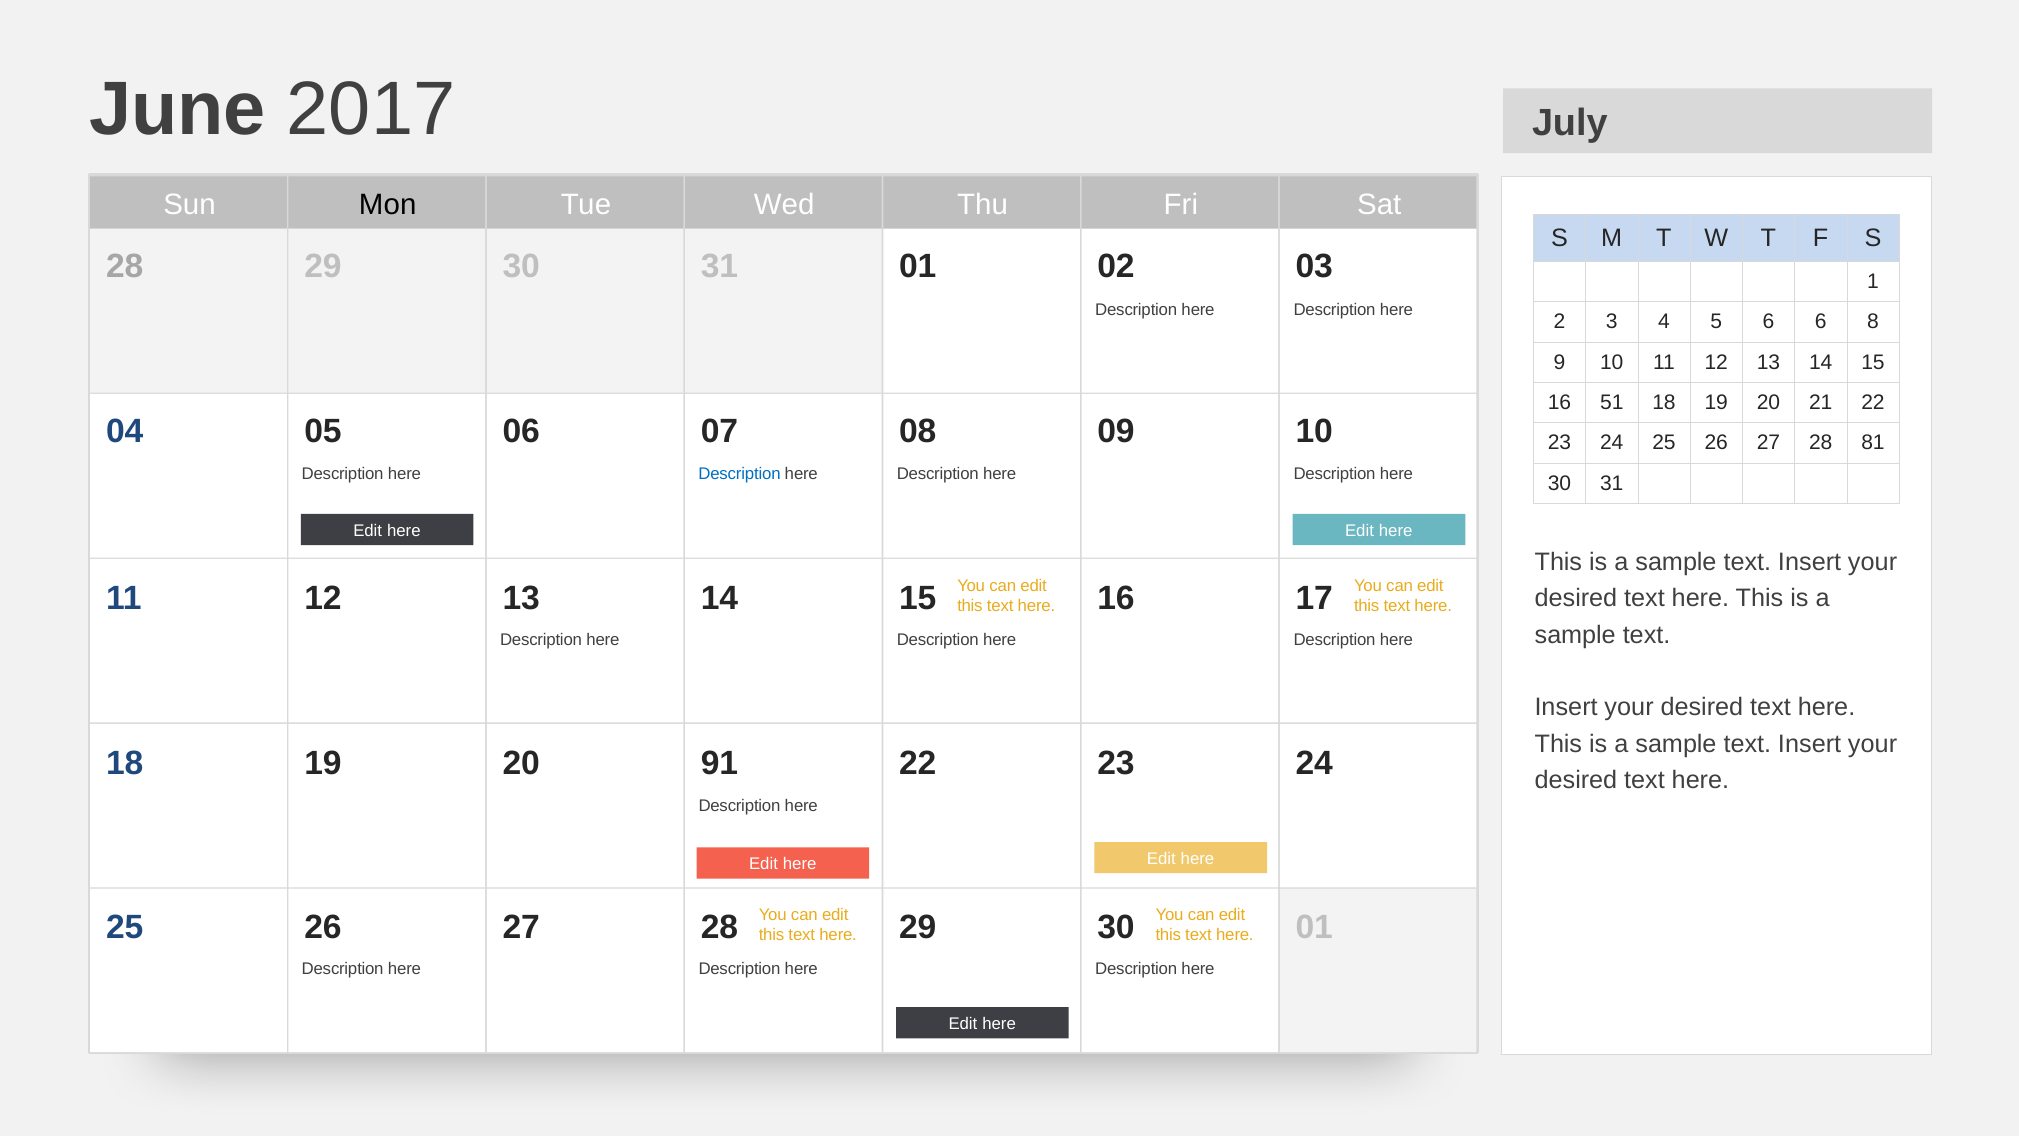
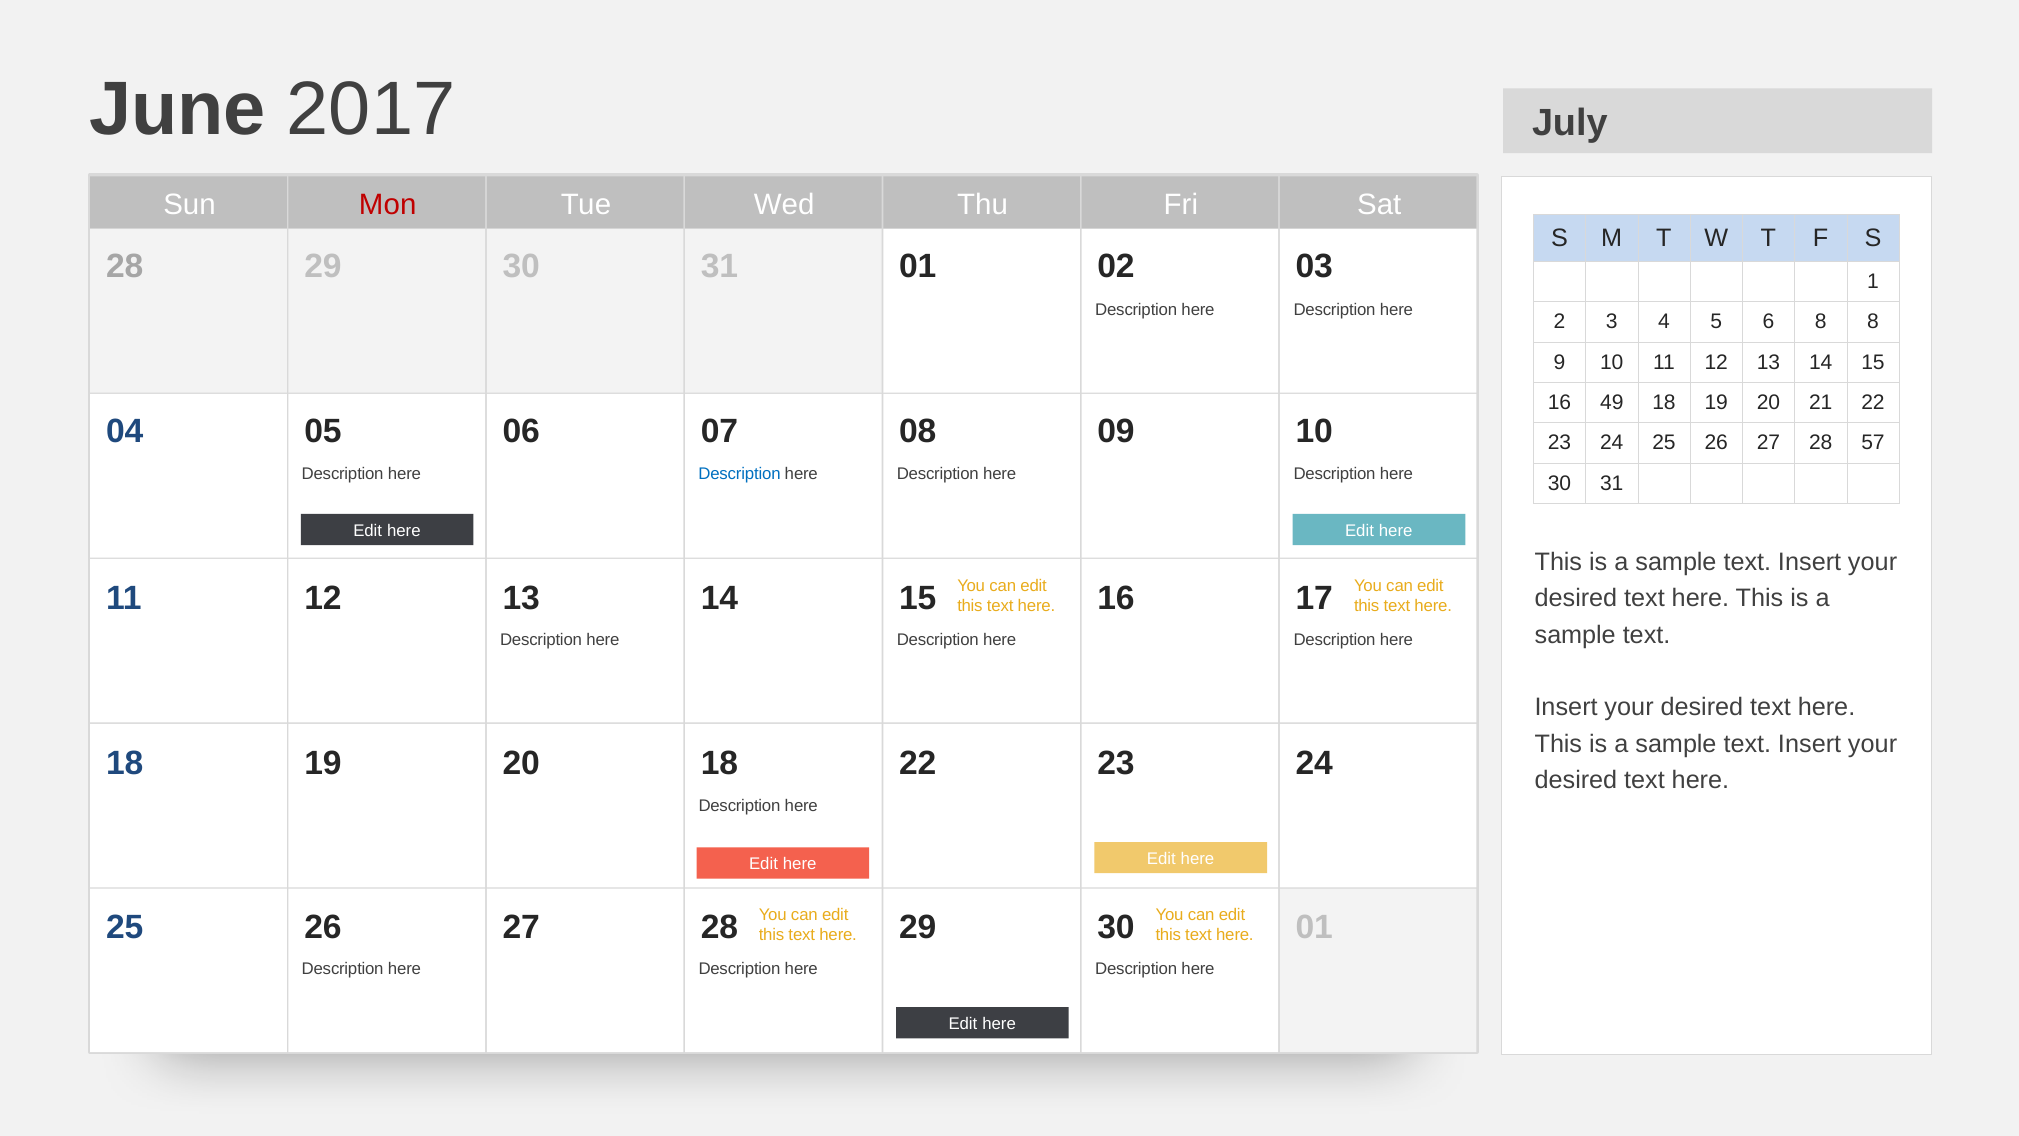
Mon colour: black -> red (388, 204)
6 6: 6 -> 8 (1821, 322)
51: 51 -> 49 (1612, 403)
81: 81 -> 57 (1873, 443)
20 91: 91 -> 18 (720, 763)
